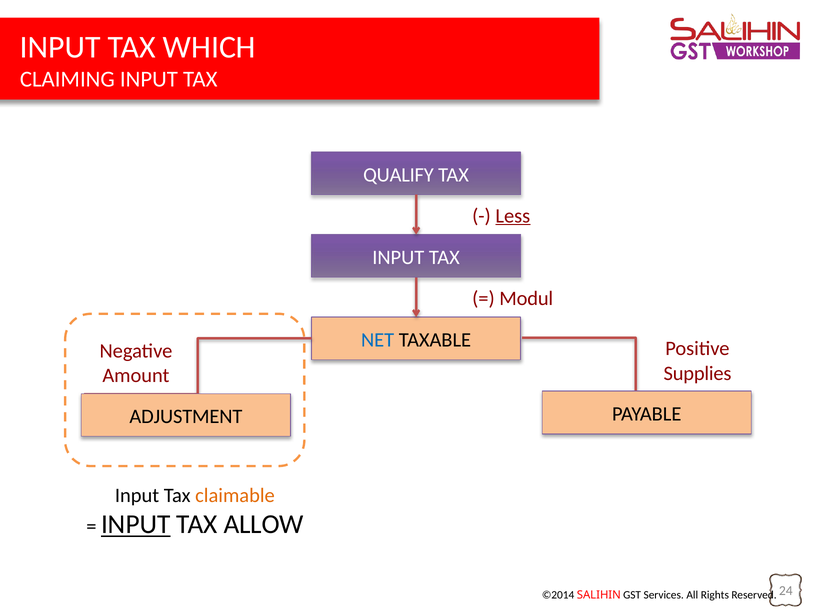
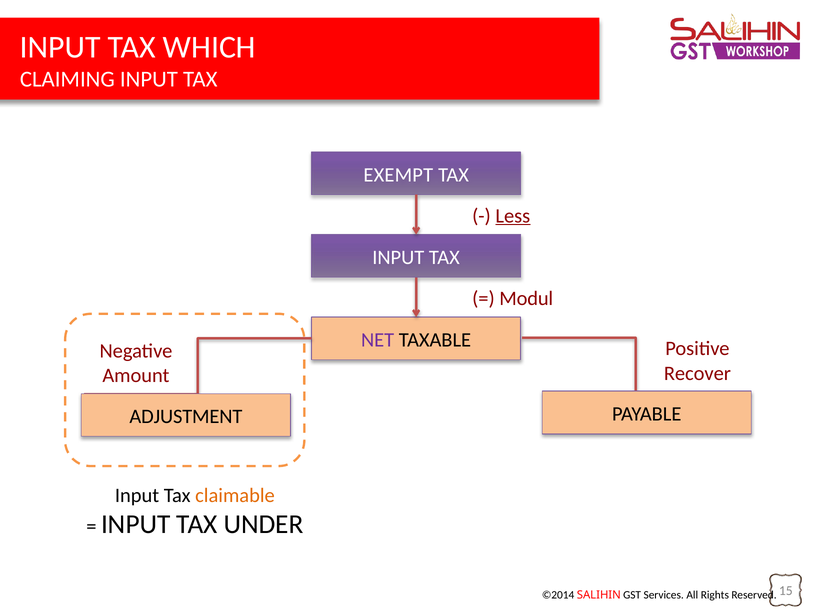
QUALIFY: QUALIFY -> EXEMPT (398, 175)
NET colour: blue -> purple (378, 340)
Supplies: Supplies -> Recover (697, 373)
INPUT underline: present -> none (136, 525)
ALLOW: ALLOW -> UNDER (264, 525)
24: 24 -> 15 (786, 591)
